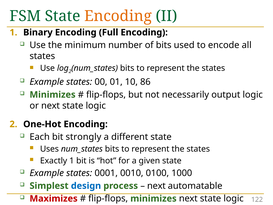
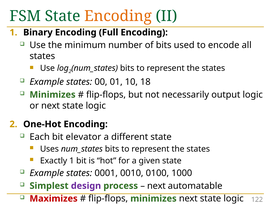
86: 86 -> 18 (145, 82)
strongly: strongly -> elevator (83, 137)
design colour: blue -> purple (86, 186)
